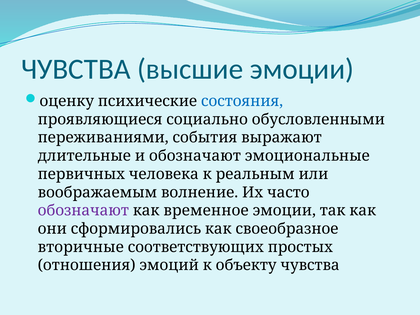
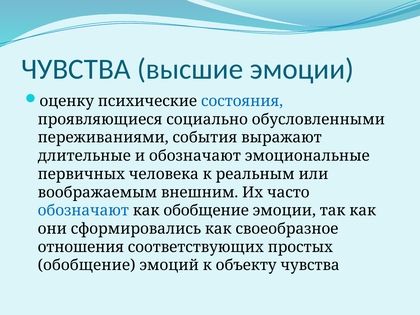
волнение: волнение -> внешним (200, 192)
обозначают colour: purple -> blue (83, 211)
как временное: временное -> обобщение (206, 211)
вторичные: вторичные -> отношения (81, 247)
отношения: отношения -> обобщение (87, 265)
